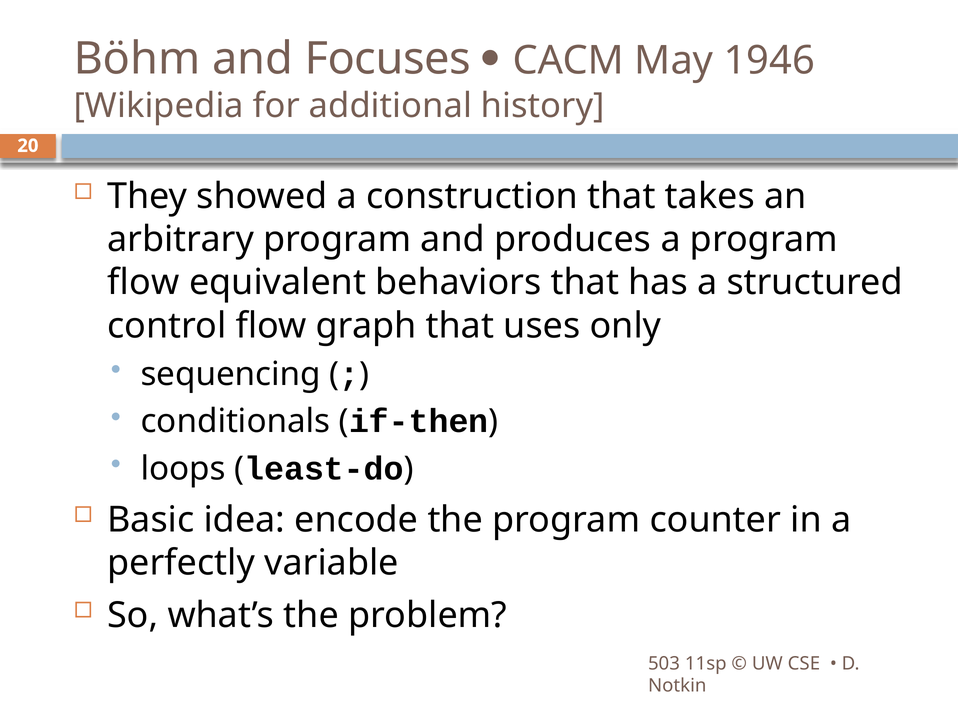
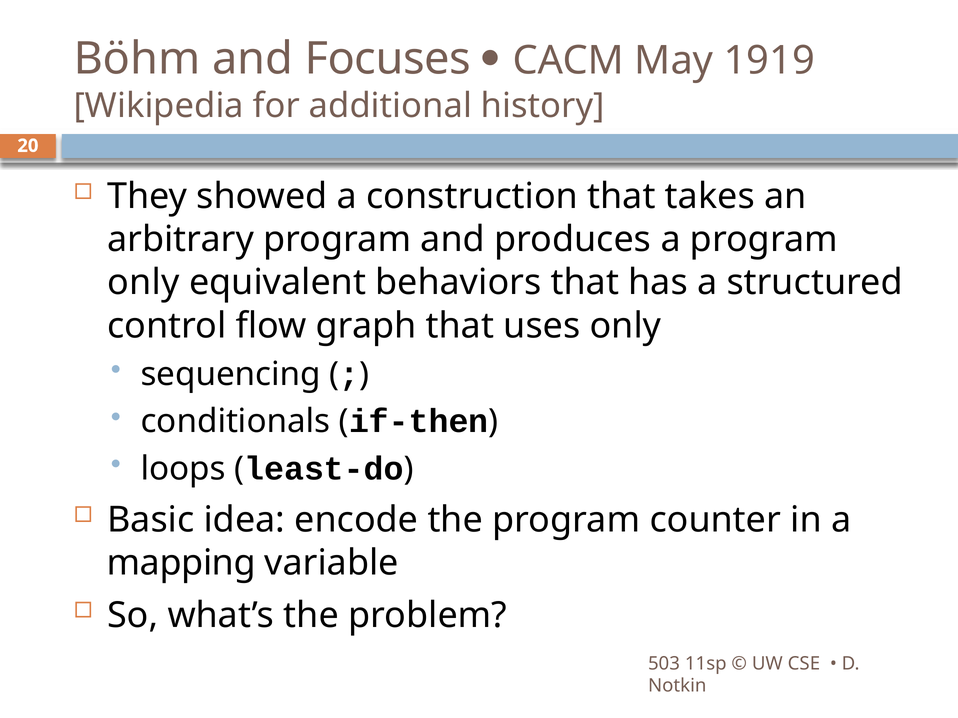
1946: 1946 -> 1919 (769, 61)
flow: flow -> only (143, 283)
perfectly: perfectly -> mapping (181, 563)
